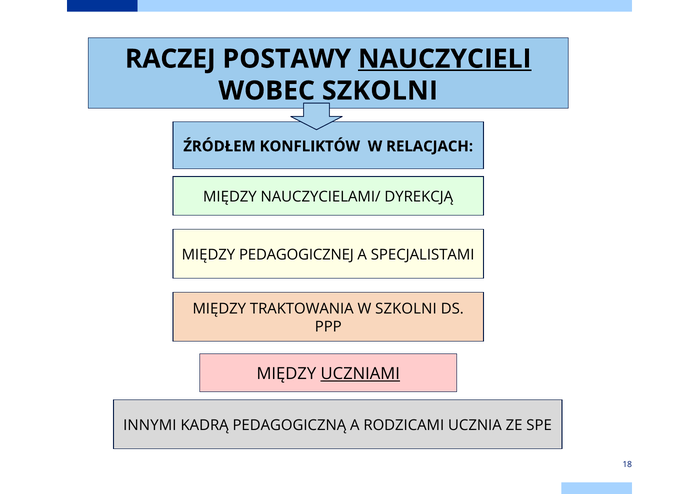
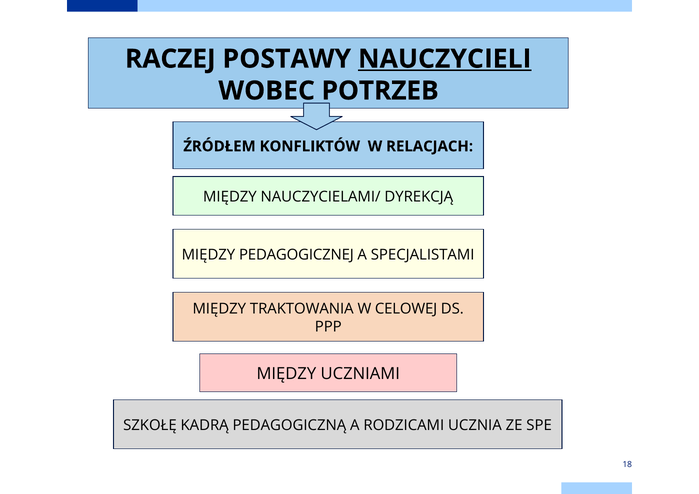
WOBEC SZKOLNI: SZKOLNI -> POTRZEB (380, 91)
W SZKOLNI: SZKOLNI -> CELOWEJ (406, 309)
UCZNIAMI underline: present -> none (360, 374)
INNYMI: INNYMI -> SZKOŁĘ (150, 425)
